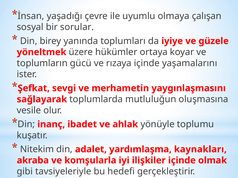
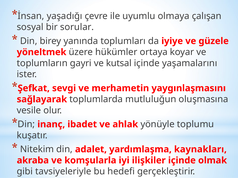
gücü: gücü -> gayri (81, 63)
rızaya: rızaya -> kutsal (119, 63)
